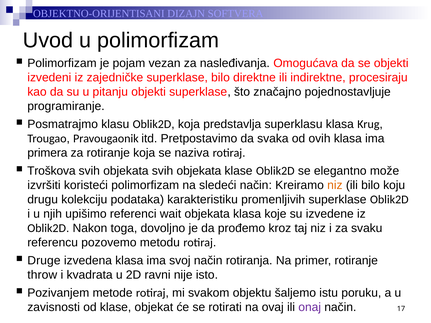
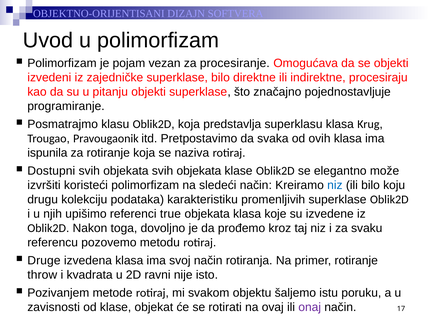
nasleđivanja: nasleđivanja -> procesiranje (235, 63)
primera: primera -> ispunila (47, 153)
Troškova: Troškova -> Dostupni (51, 171)
niz colour: orange -> blue (335, 185)
wait: wait -> true (170, 214)
